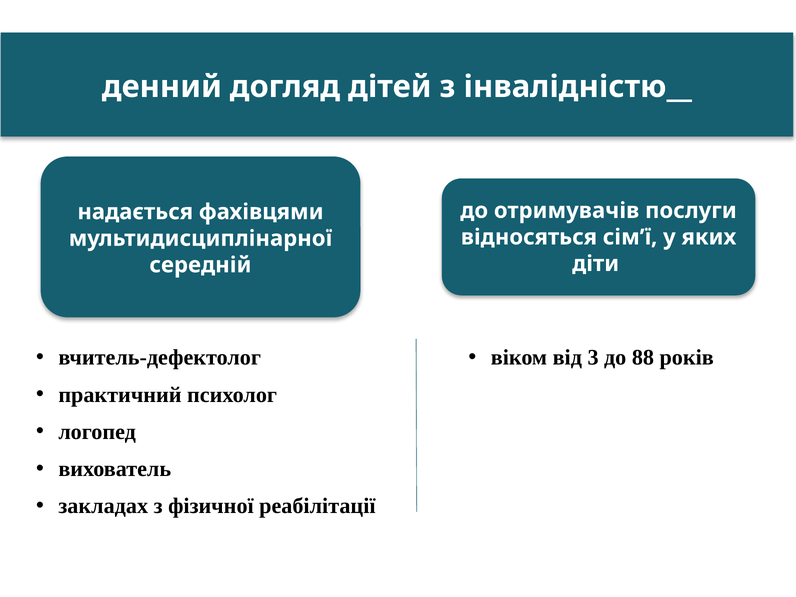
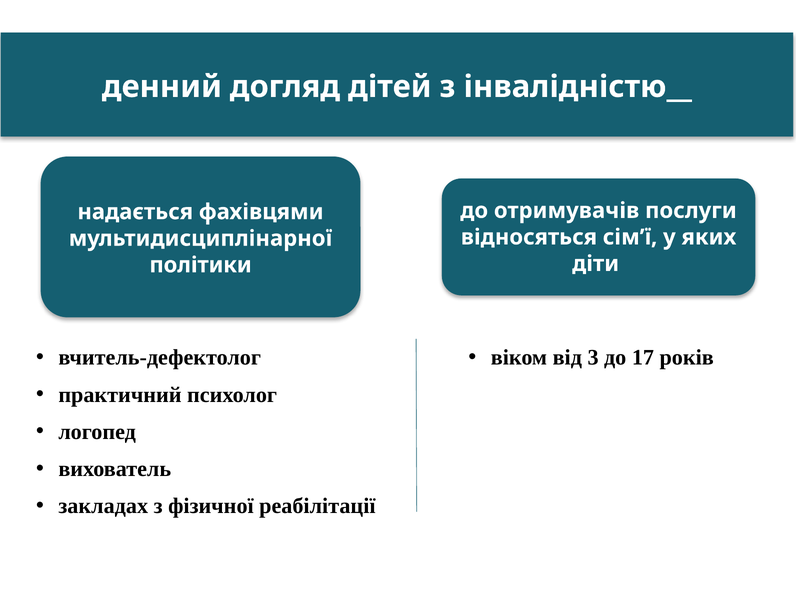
середній: середній -> політики (201, 265)
88: 88 -> 17 (643, 358)
